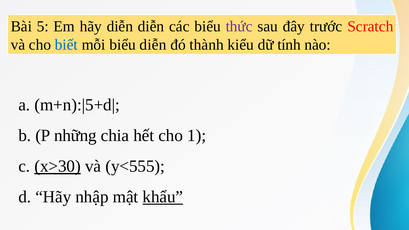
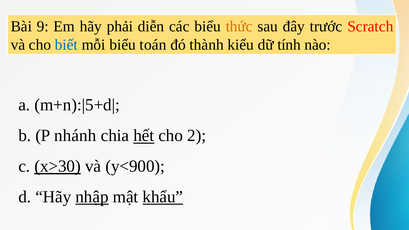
5: 5 -> 9 (43, 26)
hãy diễn: diễn -> phải (120, 26)
thức colour: purple -> orange (239, 26)
biểu diễn: diễn -> toán (153, 45)
những: những -> nhánh (75, 136)
hết underline: none -> present (144, 136)
1: 1 -> 2 (197, 136)
y<555: y<555 -> y<900 (135, 166)
nhập underline: none -> present (92, 197)
